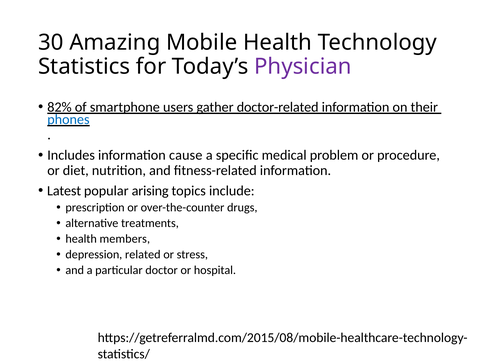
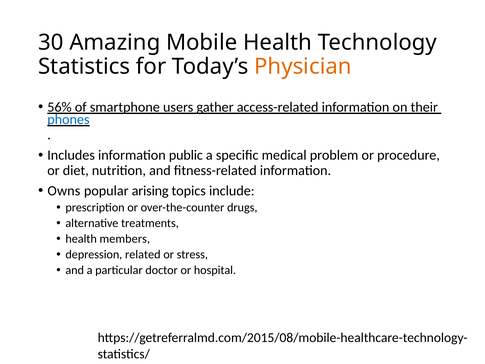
Physician colour: purple -> orange (303, 66)
82%: 82% -> 56% (59, 107)
doctor-related: doctor-related -> access-related (278, 107)
cause: cause -> public (186, 155)
Latest: Latest -> Owns (64, 191)
